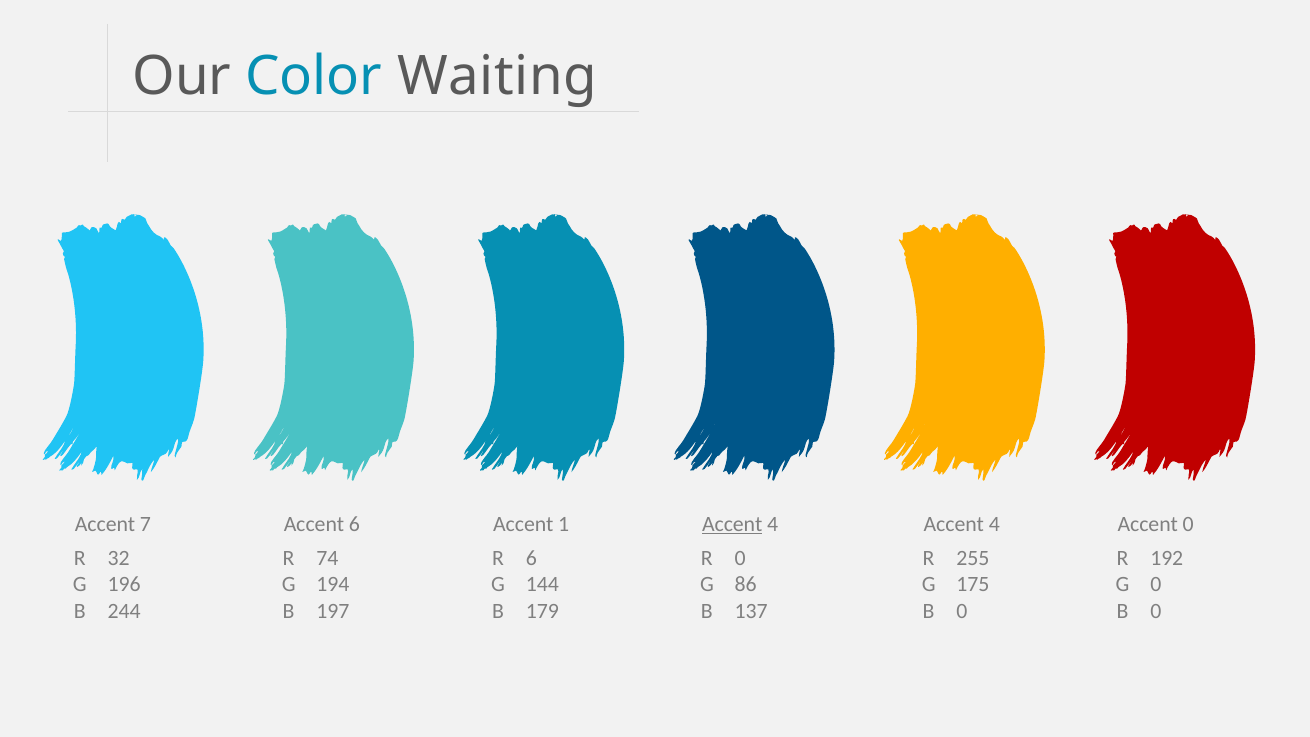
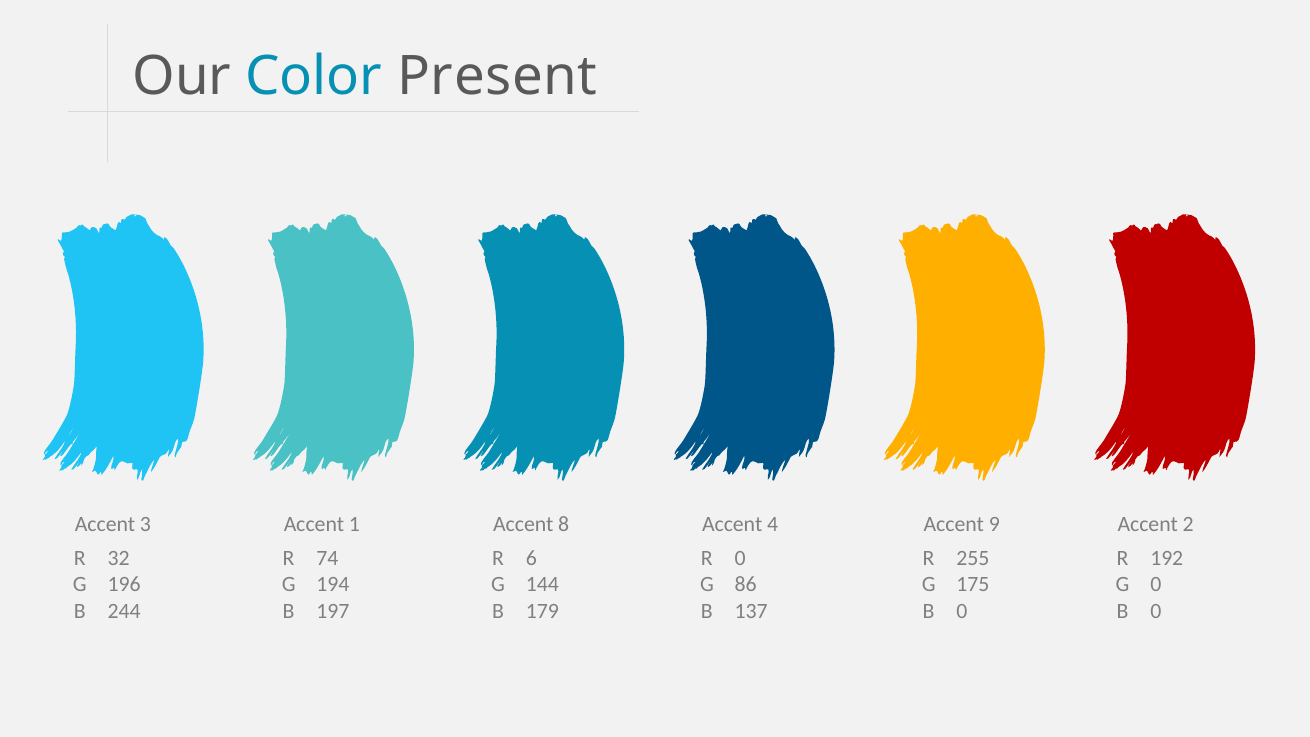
Waiting: Waiting -> Present (497, 76)
7: 7 -> 3 (146, 524)
Accent 6: 6 -> 1 (354, 524)
1: 1 -> 8 (564, 524)
Accent underline: present -> none (732, 524)
4: 4 -> 9 (994, 524)
Accent 0: 0 -> 2 (1188, 524)
